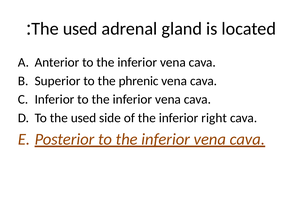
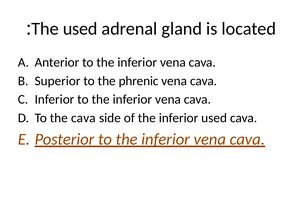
To the used: used -> cava (83, 118)
inferior right: right -> used (214, 118)
